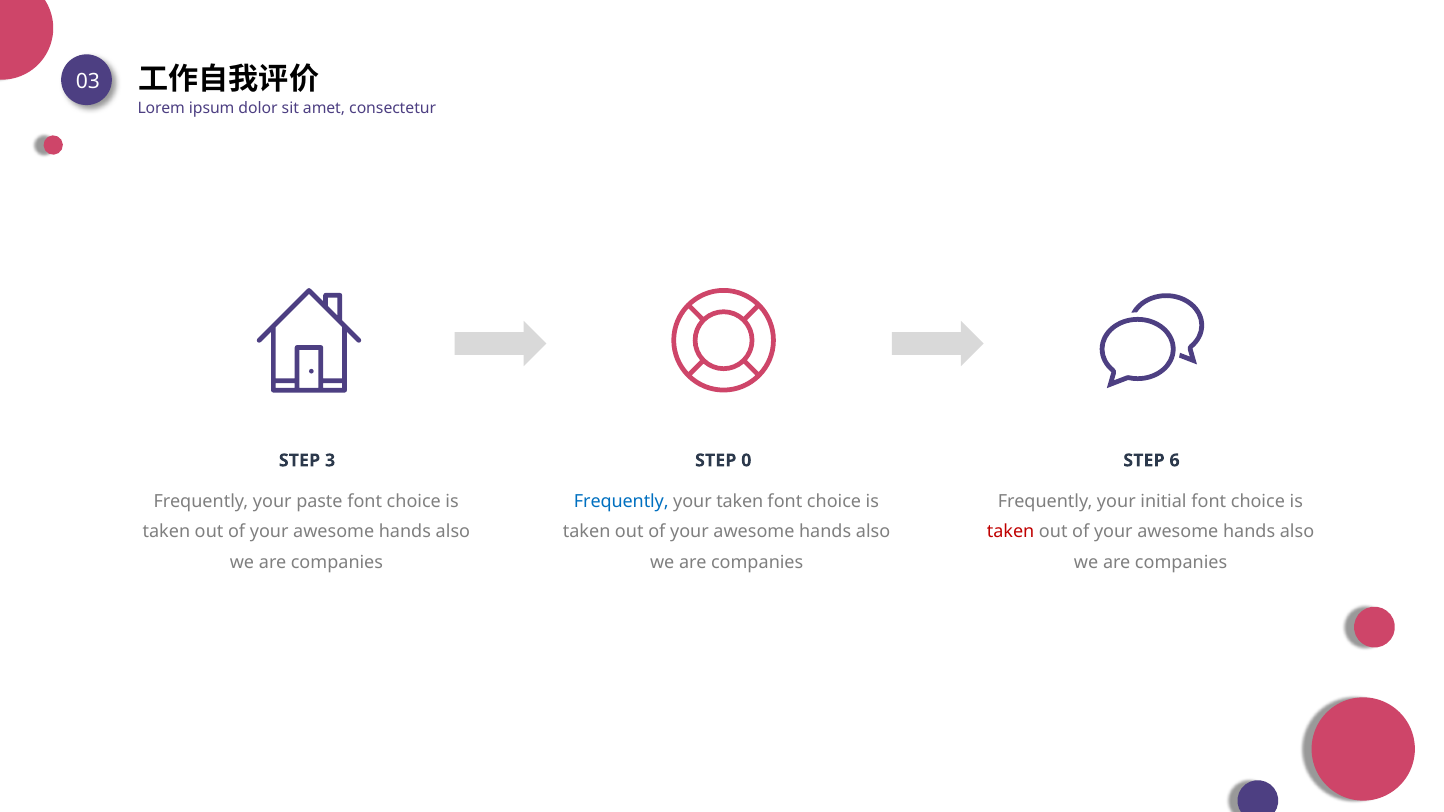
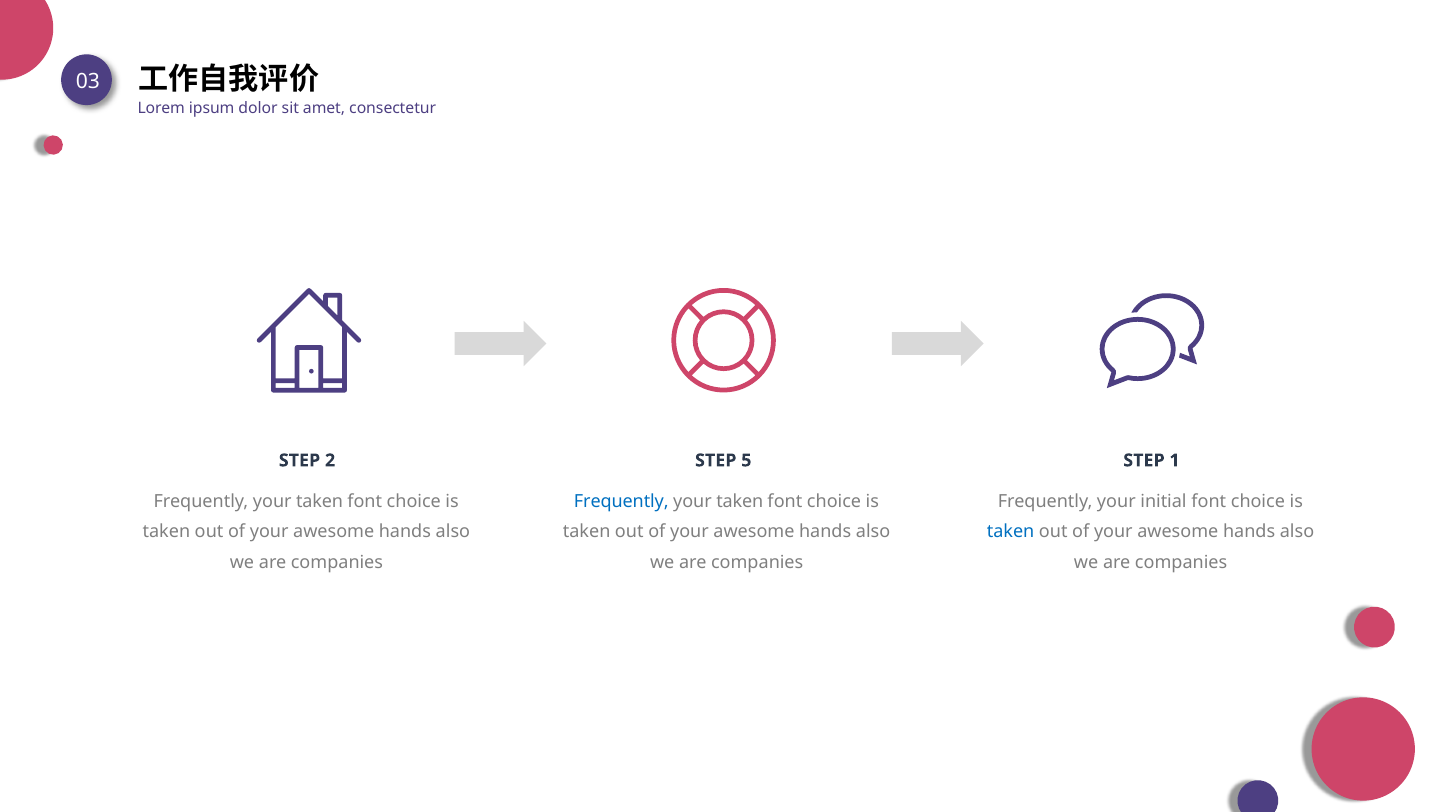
3: 3 -> 2 (330, 461)
0: 0 -> 5 (746, 461)
6: 6 -> 1 (1175, 461)
paste: paste -> taken (319, 502)
taken colour: red -> blue (1011, 532)
